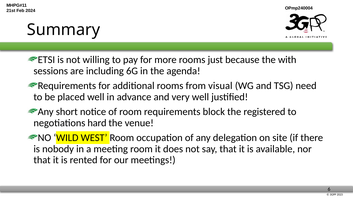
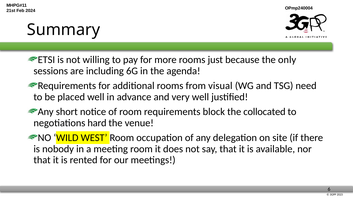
with: with -> only (287, 60)
registered: registered -> collocated (264, 112)
